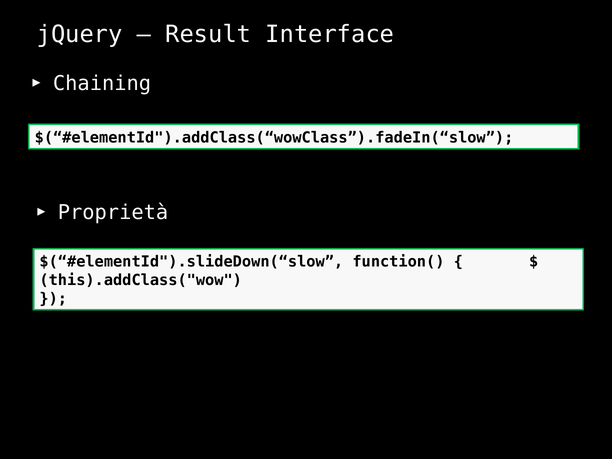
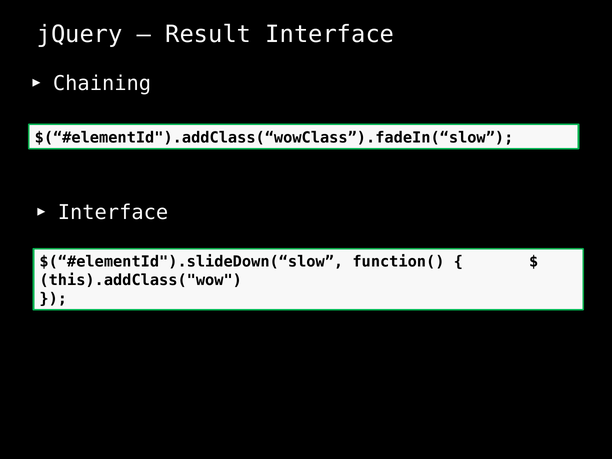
Proprietà: Proprietà -> Interface (113, 213)
